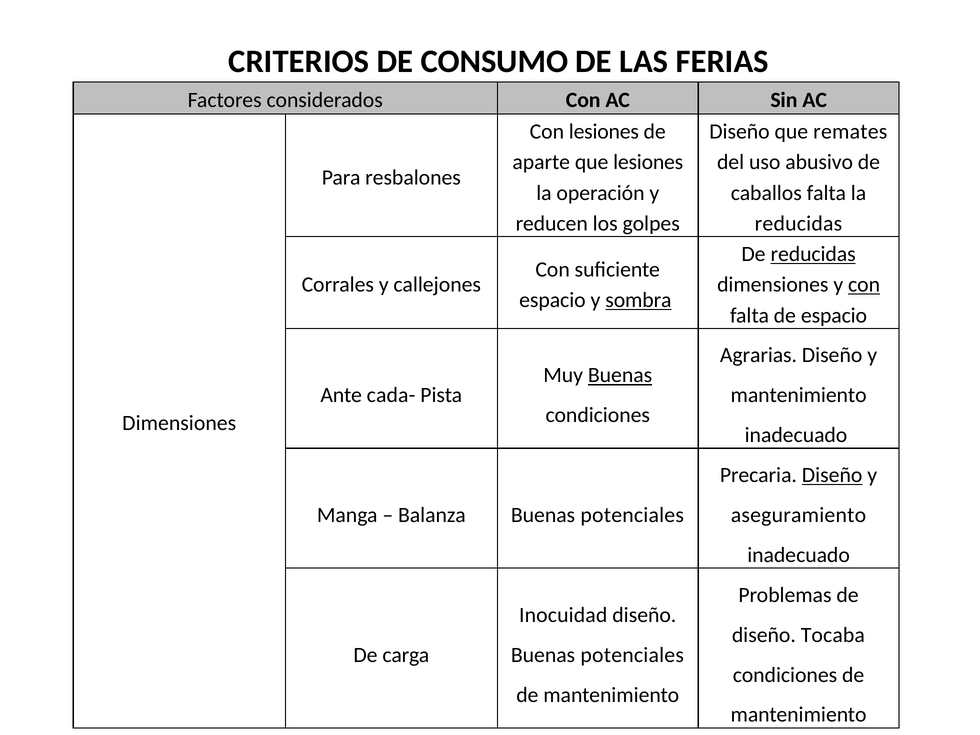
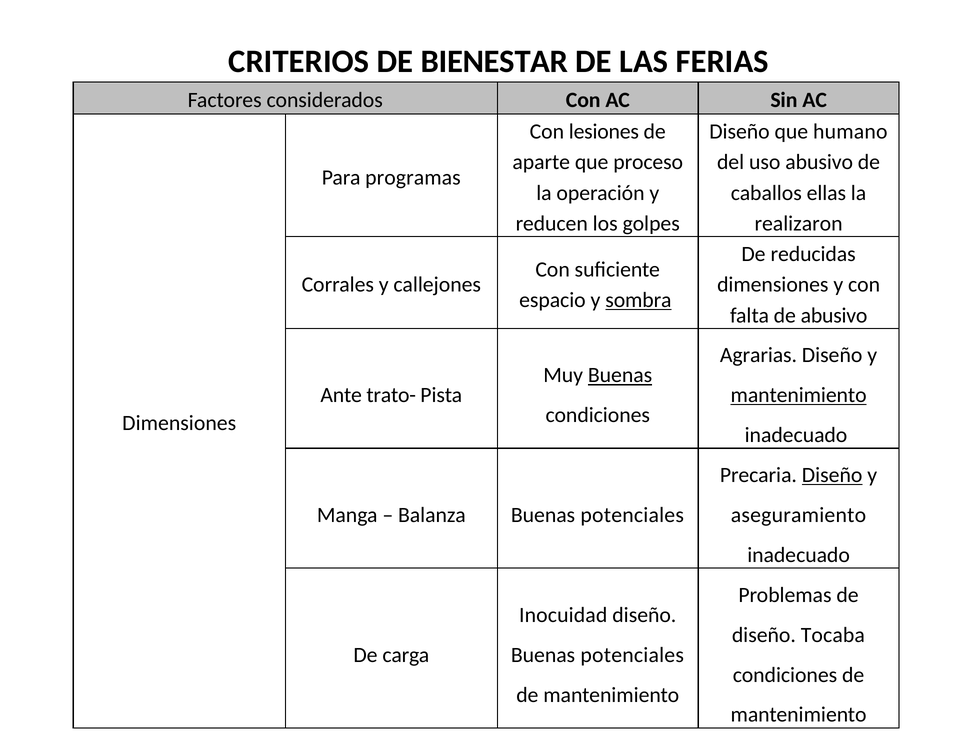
CONSUMO: CONSUMO -> BIENESTAR (494, 62)
remates: remates -> humano (850, 132)
que lesiones: lesiones -> proceso (648, 162)
resbalones: resbalones -> programas (413, 178)
caballos falta: falta -> ellas (826, 193)
reducidas: reducidas -> realizaron (799, 224)
reducidas underline: present -> none (813, 254)
con underline: present -> none (864, 285)
de espacio: espacio -> abusivo (834, 315)
cada-: cada- -> trato- (391, 395)
mantenimiento underline: none -> present (799, 395)
